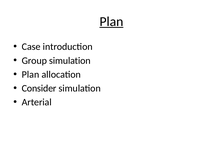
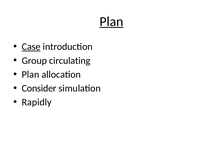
Case underline: none -> present (31, 47)
Group simulation: simulation -> circulating (70, 61)
Arterial: Arterial -> Rapidly (37, 102)
